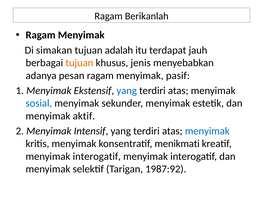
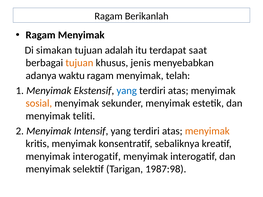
jauh: jauh -> saat (198, 50)
pesan: pesan -> waktu (72, 76)
pasif: pasif -> telah (178, 76)
sosial colour: blue -> orange (39, 103)
aktif: aktif -> teliti (84, 116)
menyimak colour: blue -> orange (207, 131)
menikmati: menikmati -> sebaliknya (177, 144)
1987:92: 1987:92 -> 1987:98 (166, 169)
